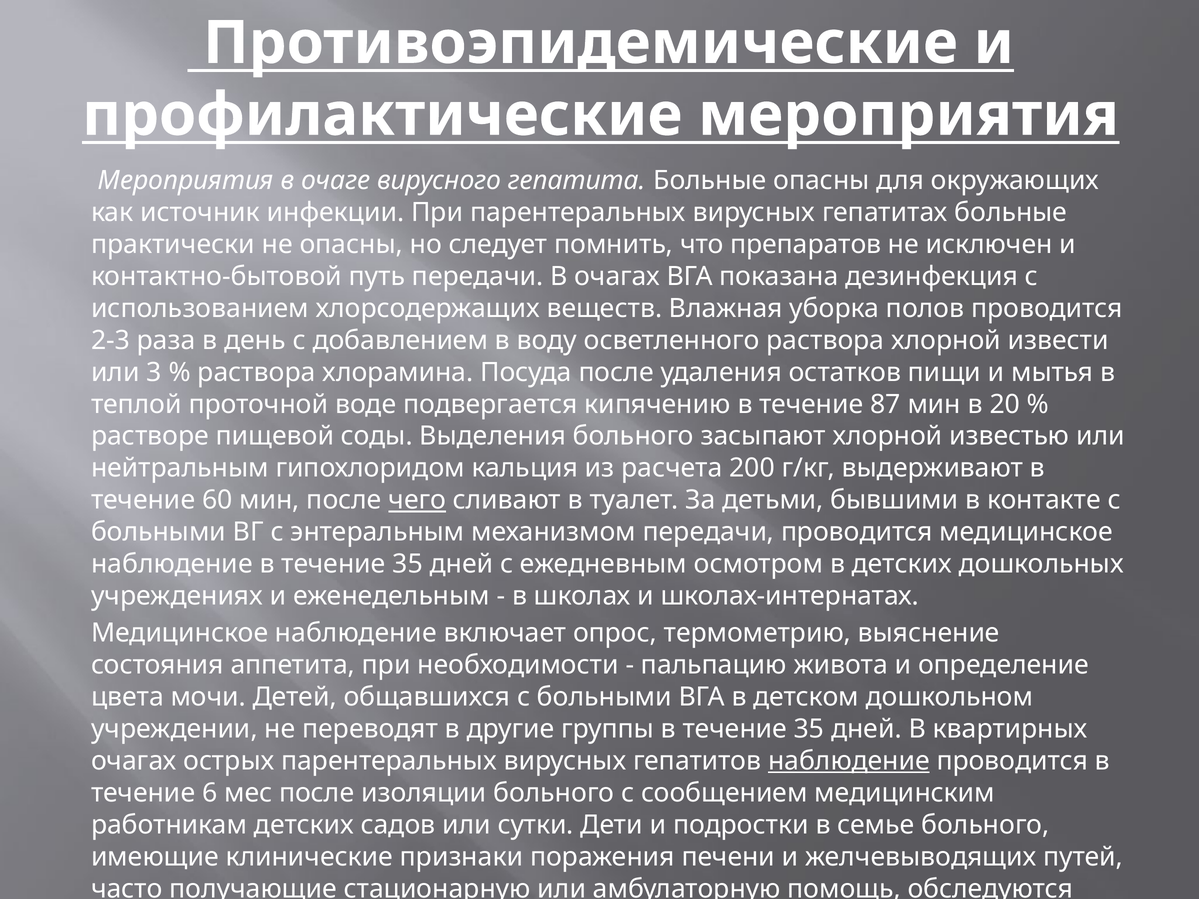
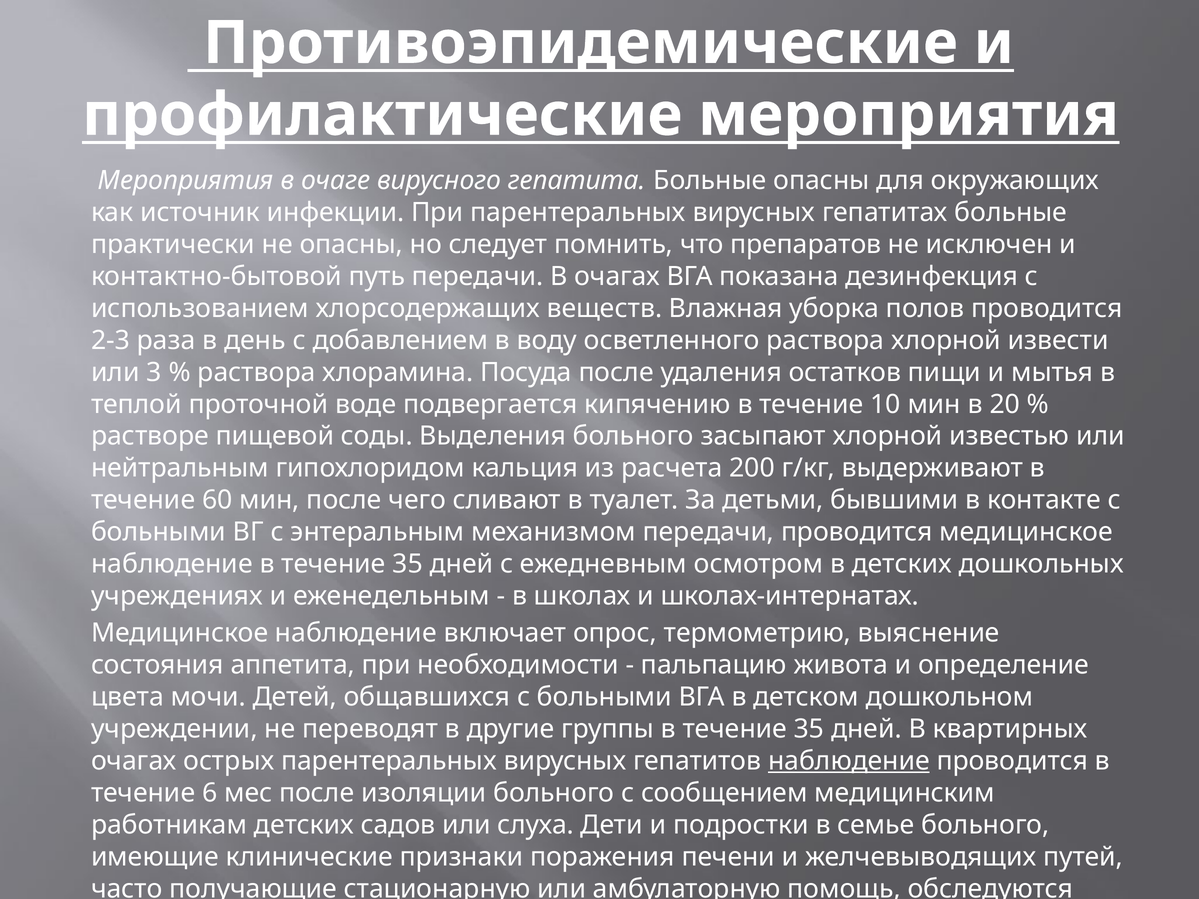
87: 87 -> 10 (885, 404)
чего underline: present -> none (417, 500)
сутки: сутки -> слуха (536, 825)
